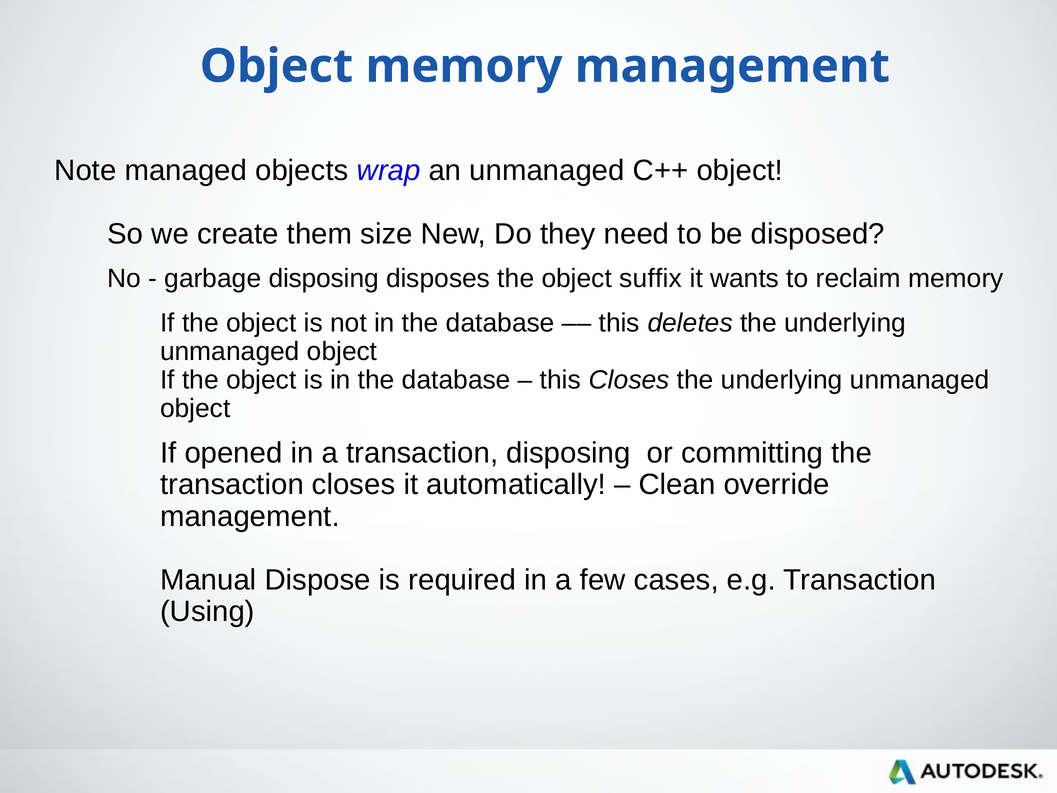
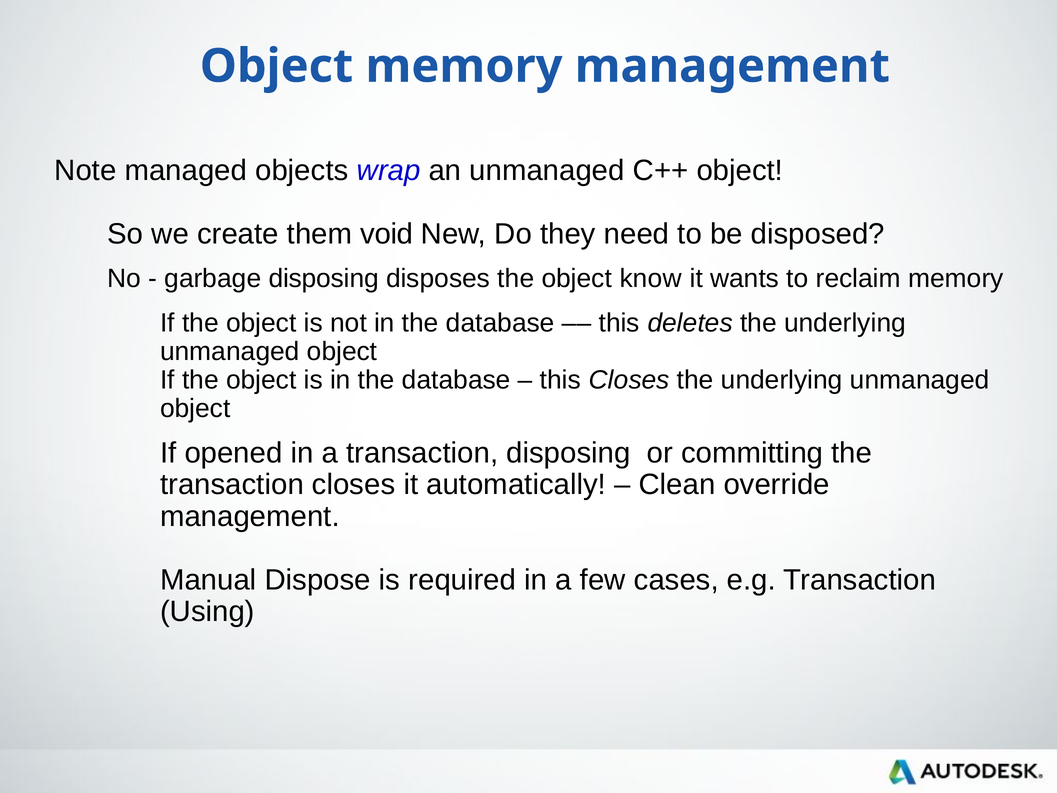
size: size -> void (387, 234)
suffix: suffix -> know (651, 278)
